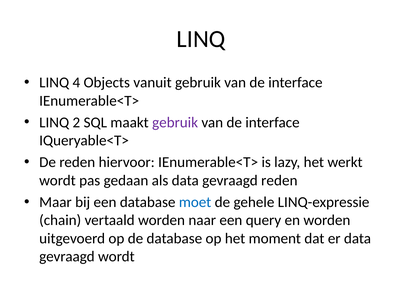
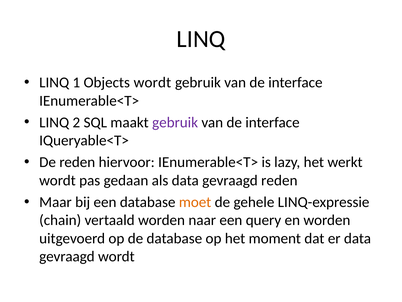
4: 4 -> 1 (76, 82)
Objects vanuit: vanuit -> wordt (152, 82)
moet colour: blue -> orange (195, 202)
